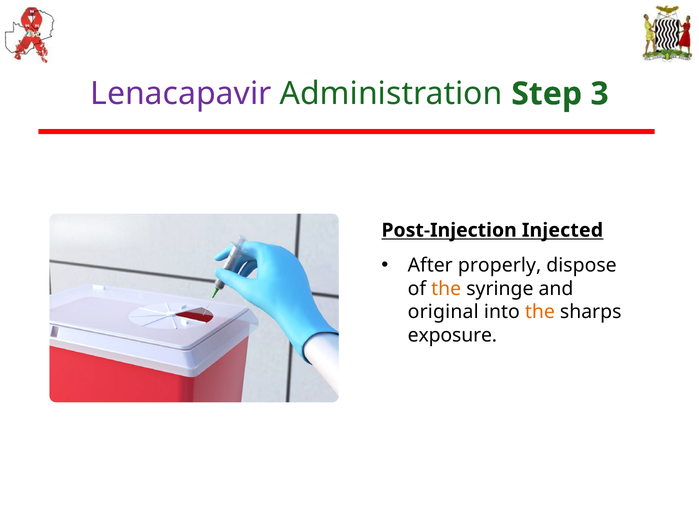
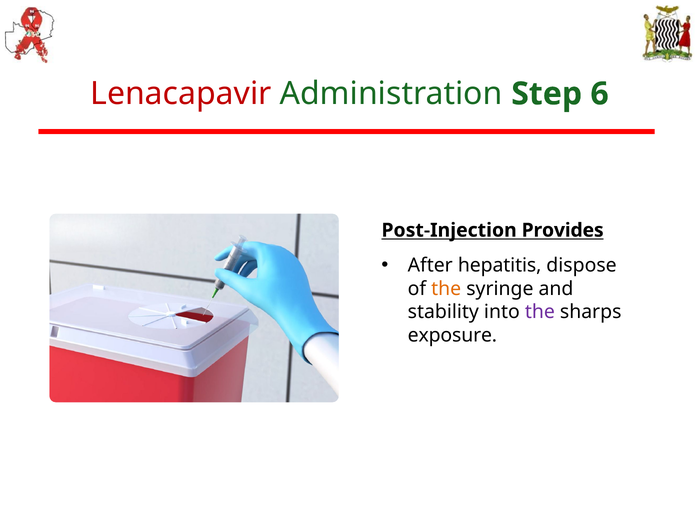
Lenacapavir colour: purple -> red (181, 94)
3: 3 -> 6 (600, 94)
Injected: Injected -> Provides (563, 230)
properly: properly -> hepatitis (500, 265)
original: original -> stability (443, 312)
the colour: orange -> purple (540, 312)
